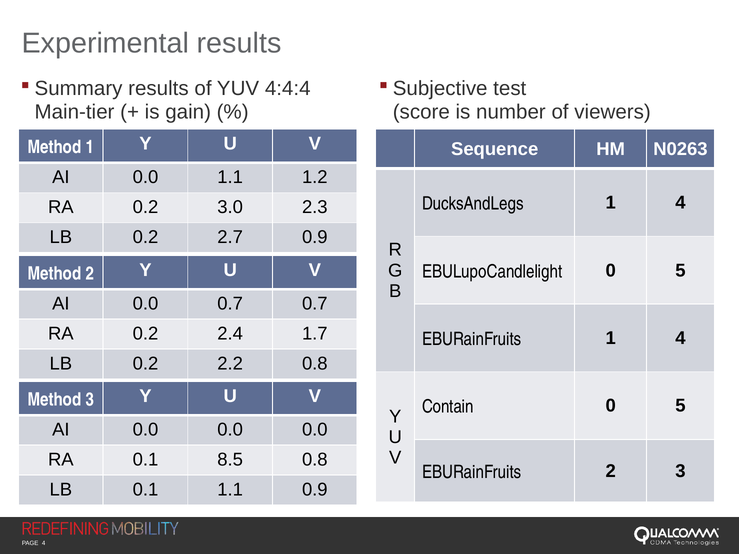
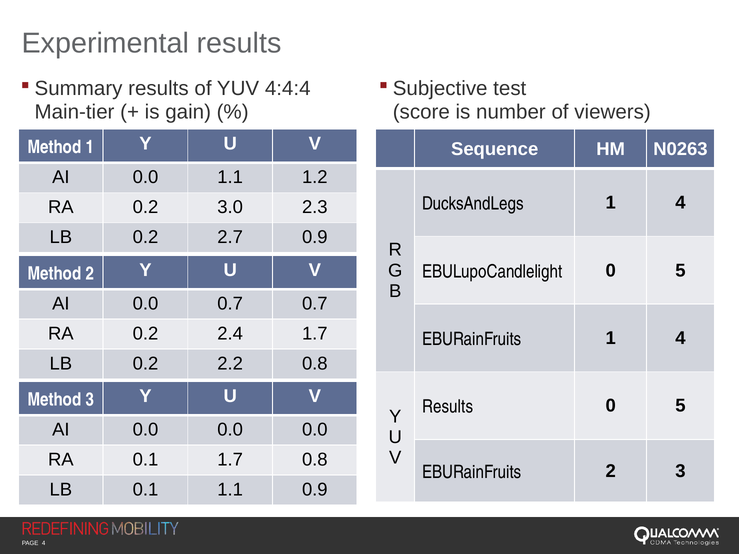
Contain: Contain -> Results (448, 407)
0.1 8.5: 8.5 -> 1.7 (230, 460)
